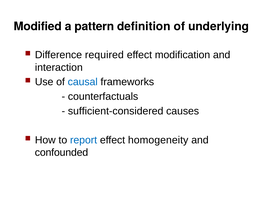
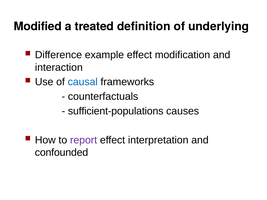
pattern: pattern -> treated (94, 26)
required: required -> example (104, 55)
sufficient-considered: sufficient-considered -> sufficient-populations (116, 111)
report colour: blue -> purple (84, 140)
homogeneity: homogeneity -> interpretation (158, 140)
